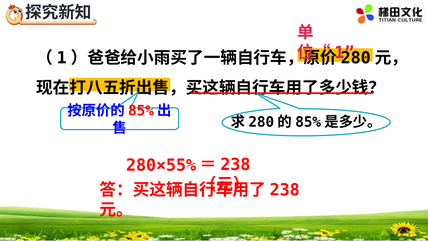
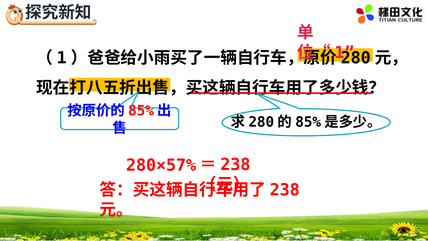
280×55%: 280×55% -> 280×57% (161, 165)
